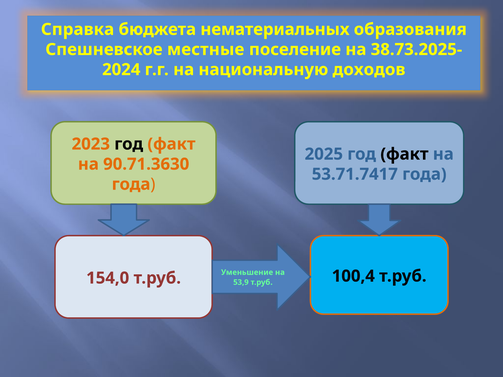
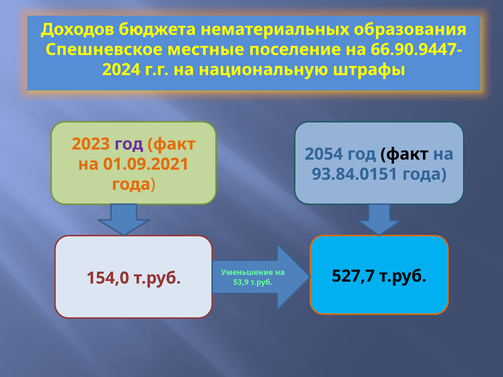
Справка: Справка -> Доходов (78, 29)
38.73.2025-: 38.73.2025- -> 66.90.9447- (416, 50)
доходов: доходов -> штрафы (369, 70)
год colour: black -> purple (129, 144)
2025: 2025 -> 2054 (324, 154)
90.71.3630: 90.71.3630 -> 01.09.2021 (146, 164)
53.71.7417: 53.71.7417 -> 93.84.0151 (355, 174)
100,4: 100,4 -> 527,7 (353, 276)
